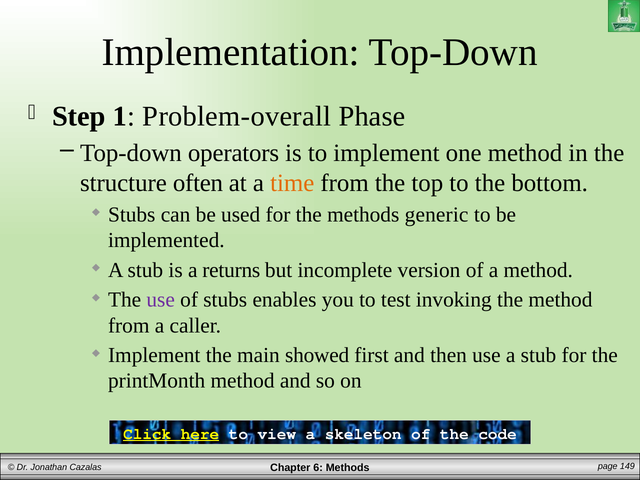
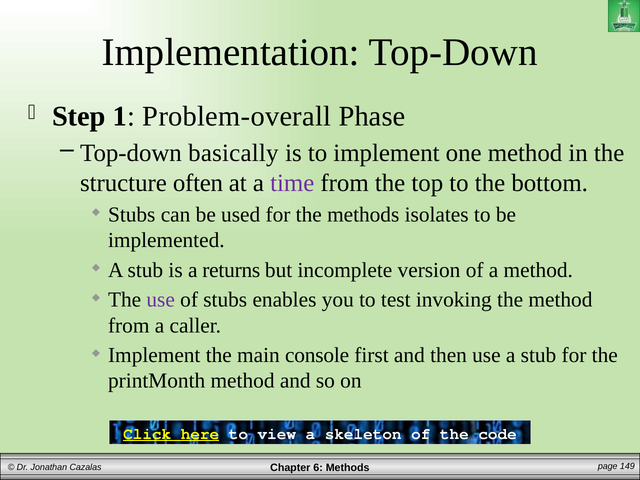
operators: operators -> basically (233, 153)
time colour: orange -> purple (292, 183)
generic: generic -> isolates (437, 215)
showed: showed -> console (317, 355)
